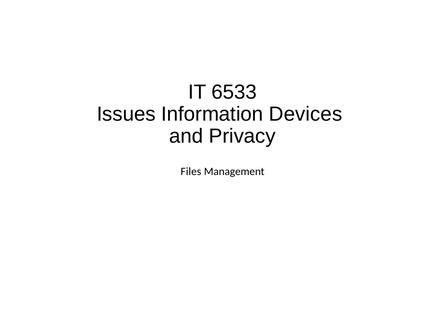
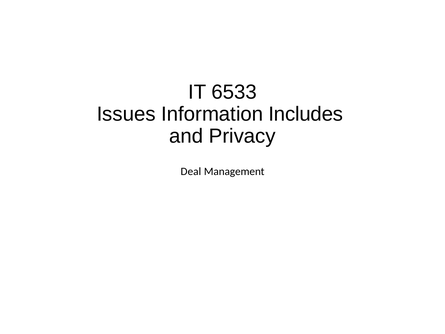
Devices: Devices -> Includes (306, 114)
Files: Files -> Deal (191, 171)
